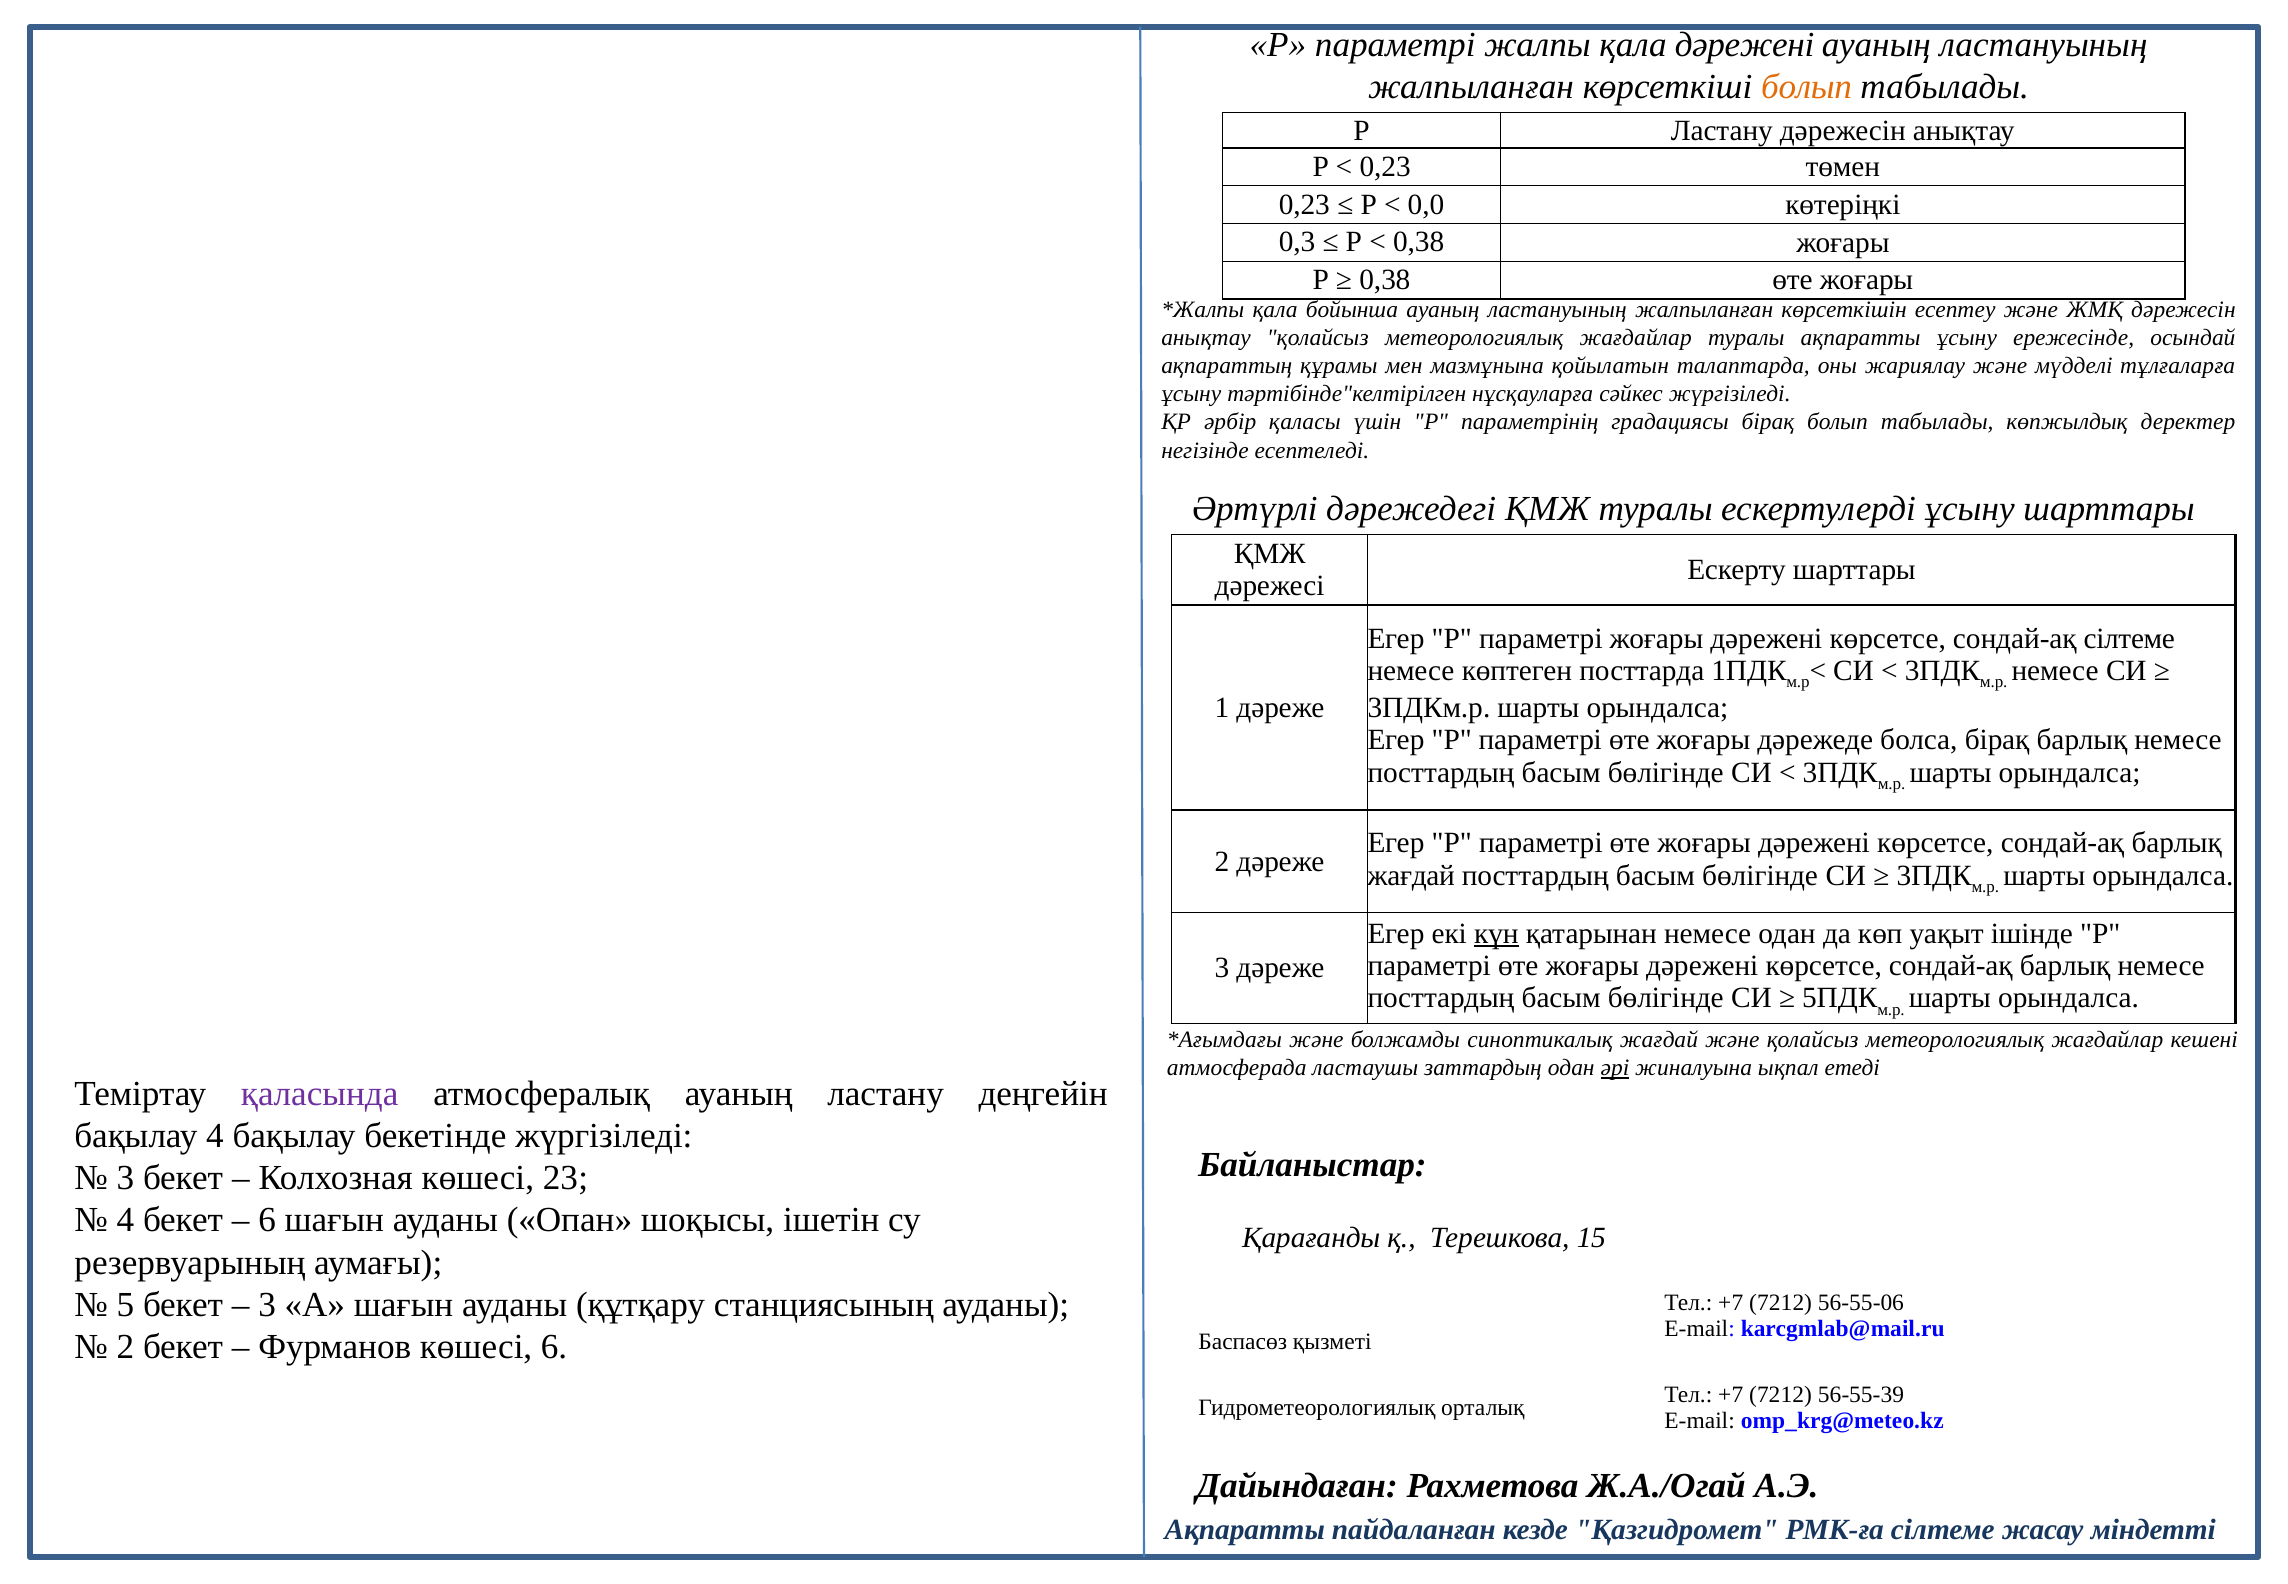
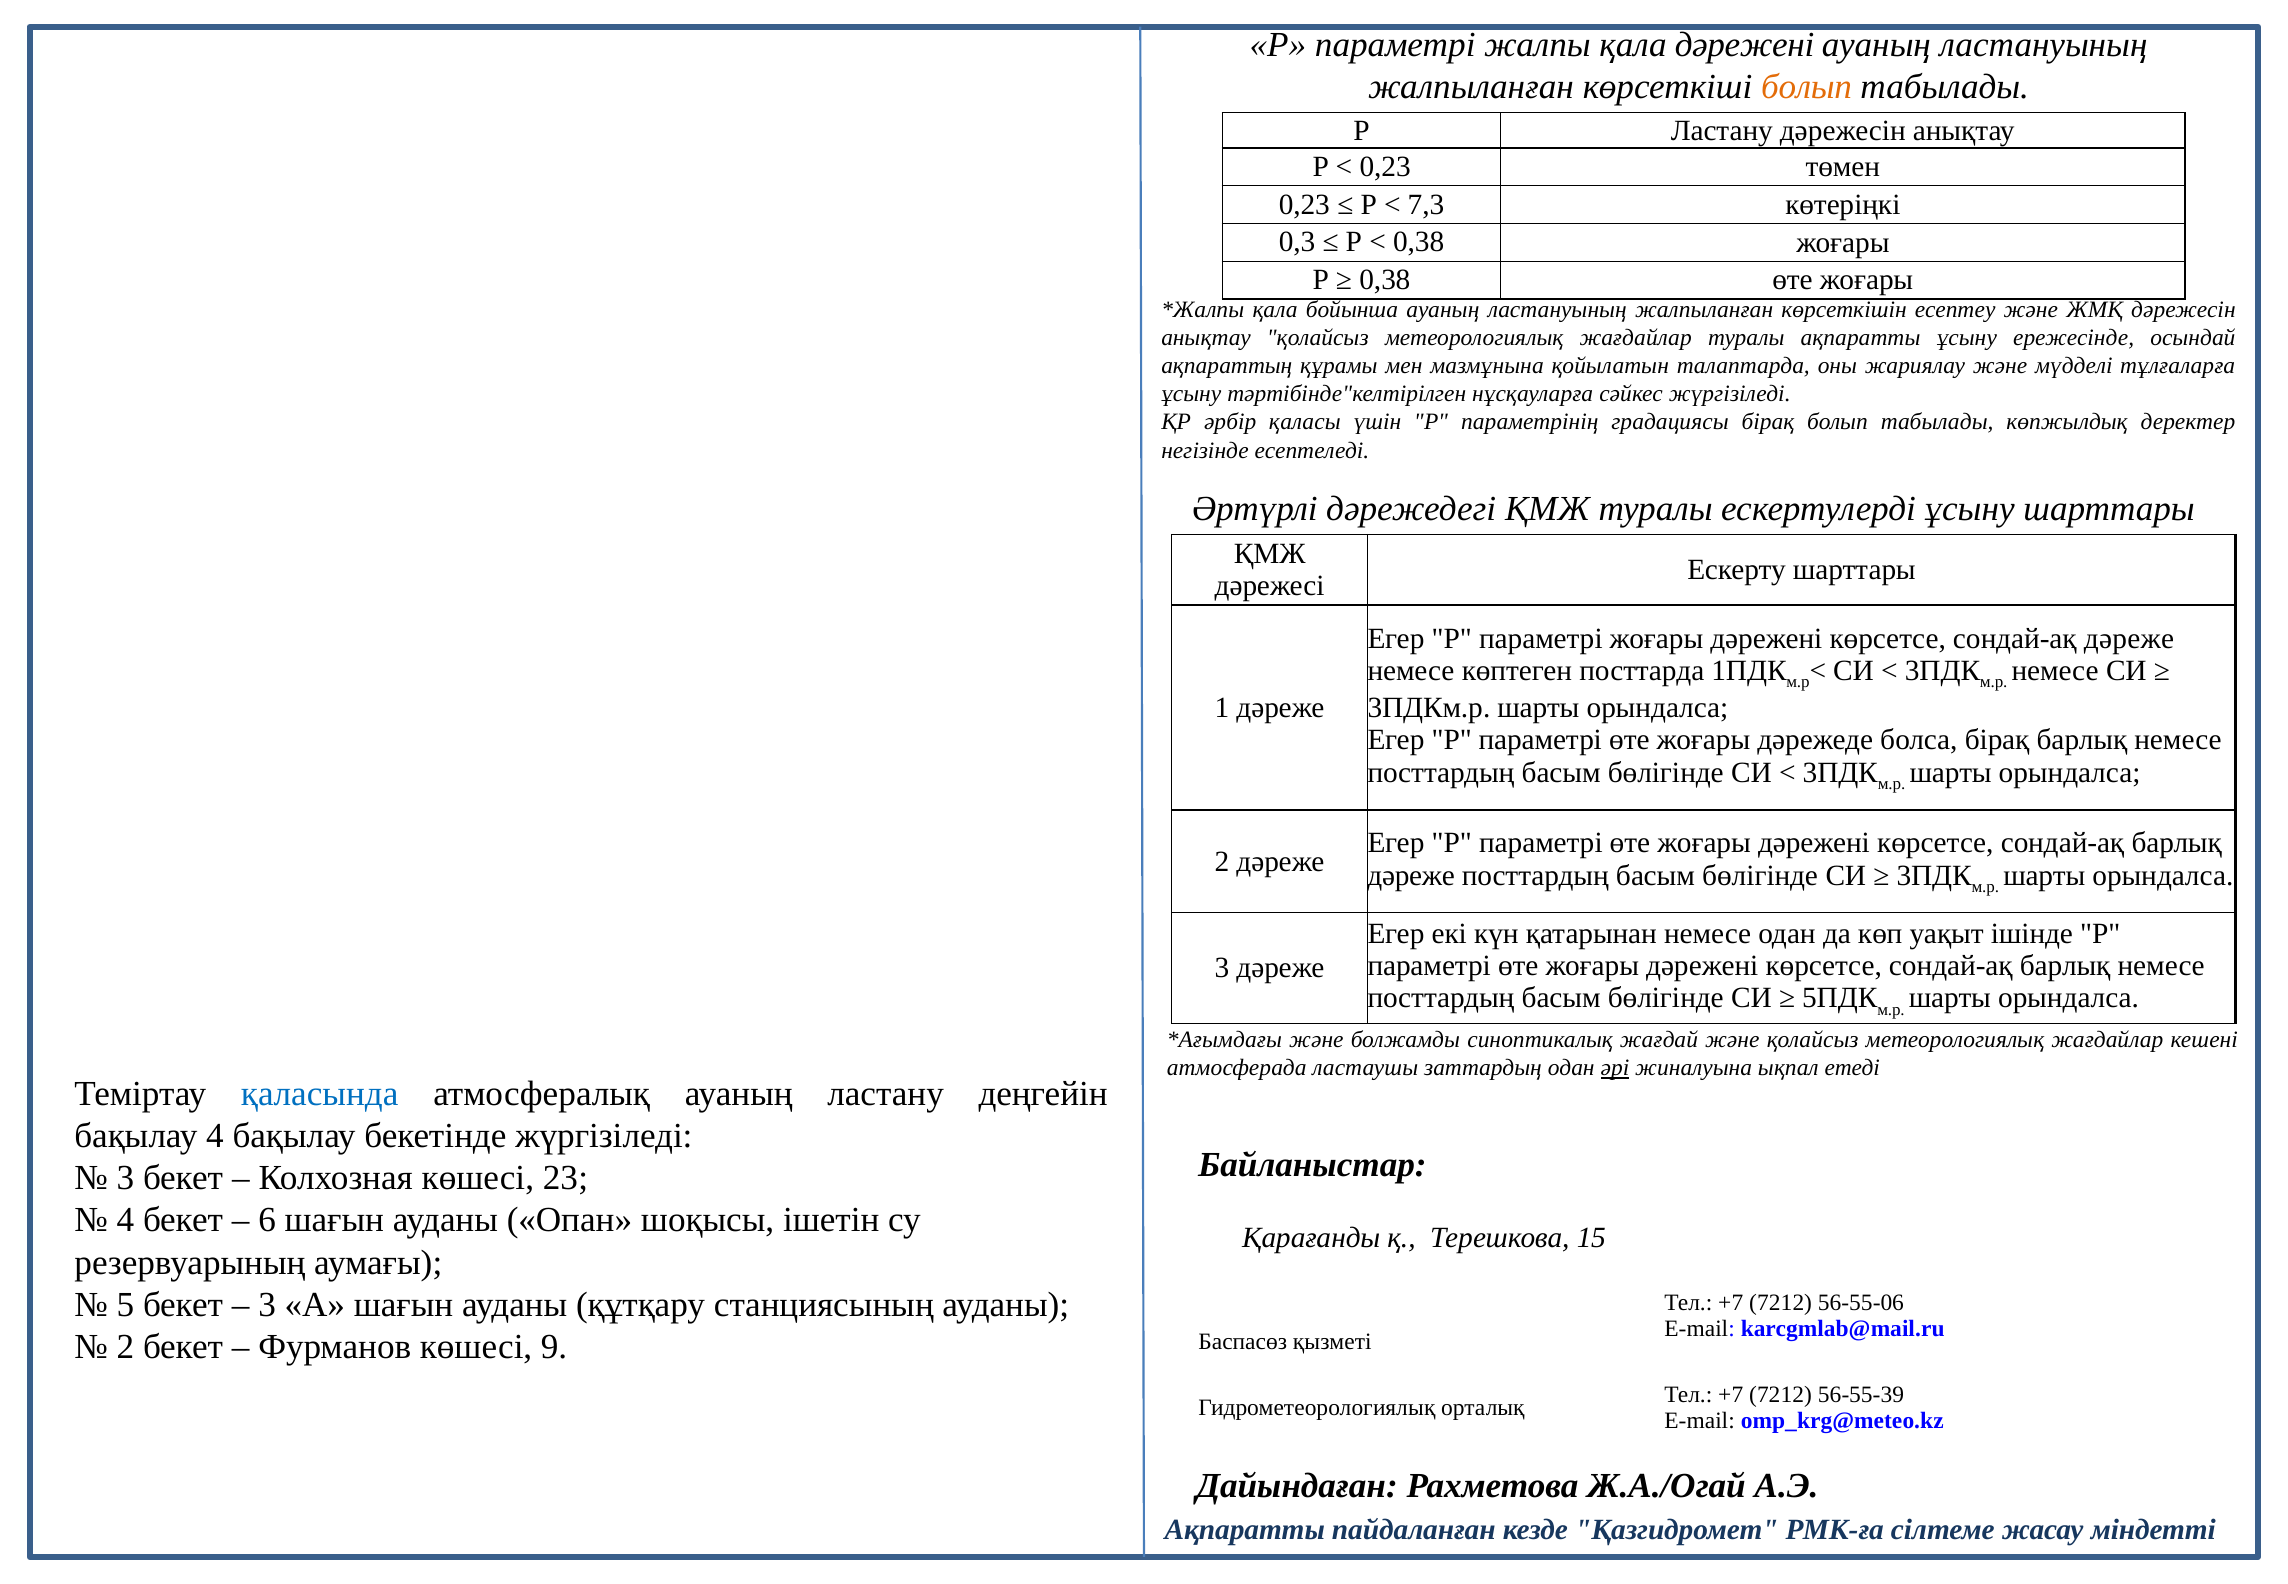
0,0: 0,0 -> 7,3 (1426, 204)
сондай-ақ сілтеме: сілтеме -> дәреже (2129, 638)
жағдай: жағдай -> дәреже (1411, 875)
күн underline: present -> none (1496, 933)
қаласында colour: purple -> blue (320, 1093)
көшесі 6: 6 -> 9 (554, 1347)
